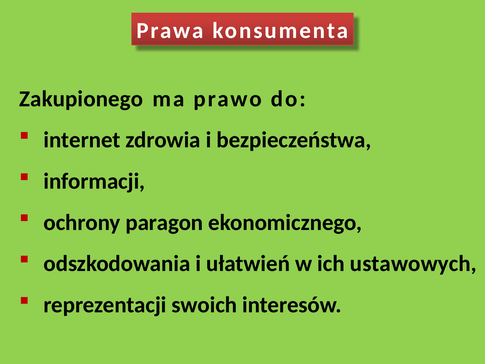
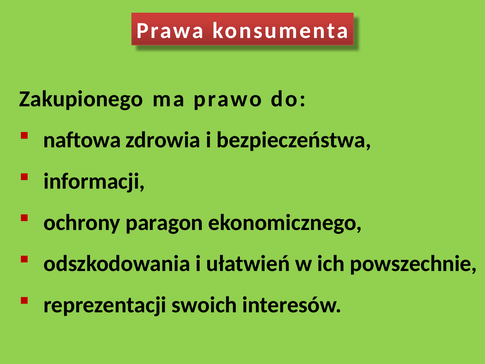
internet: internet -> naftowa (82, 140)
ustawowych: ustawowych -> powszechnie (414, 264)
